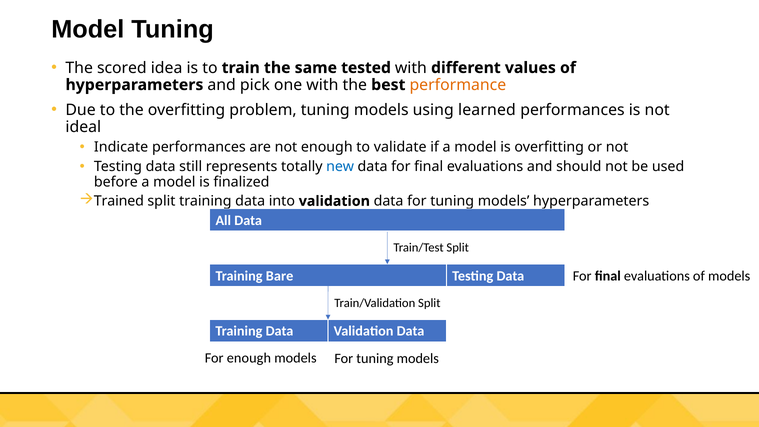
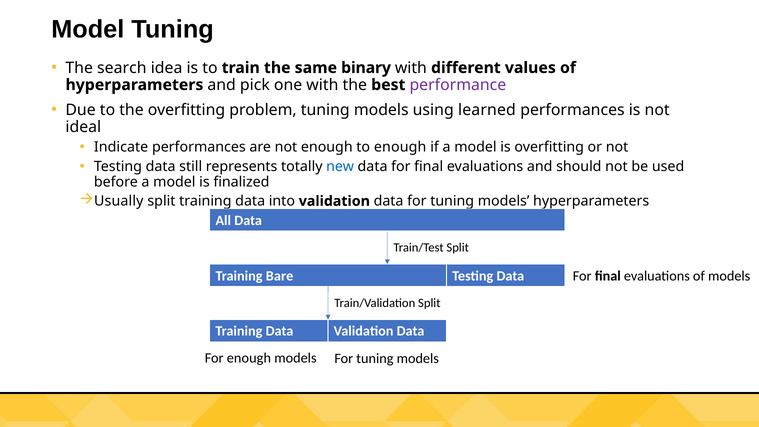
scored: scored -> search (122, 68)
tested: tested -> binary (366, 68)
performance colour: orange -> purple (458, 85)
to validate: validate -> enough (400, 147)
Trained: Trained -> Usually (119, 201)
